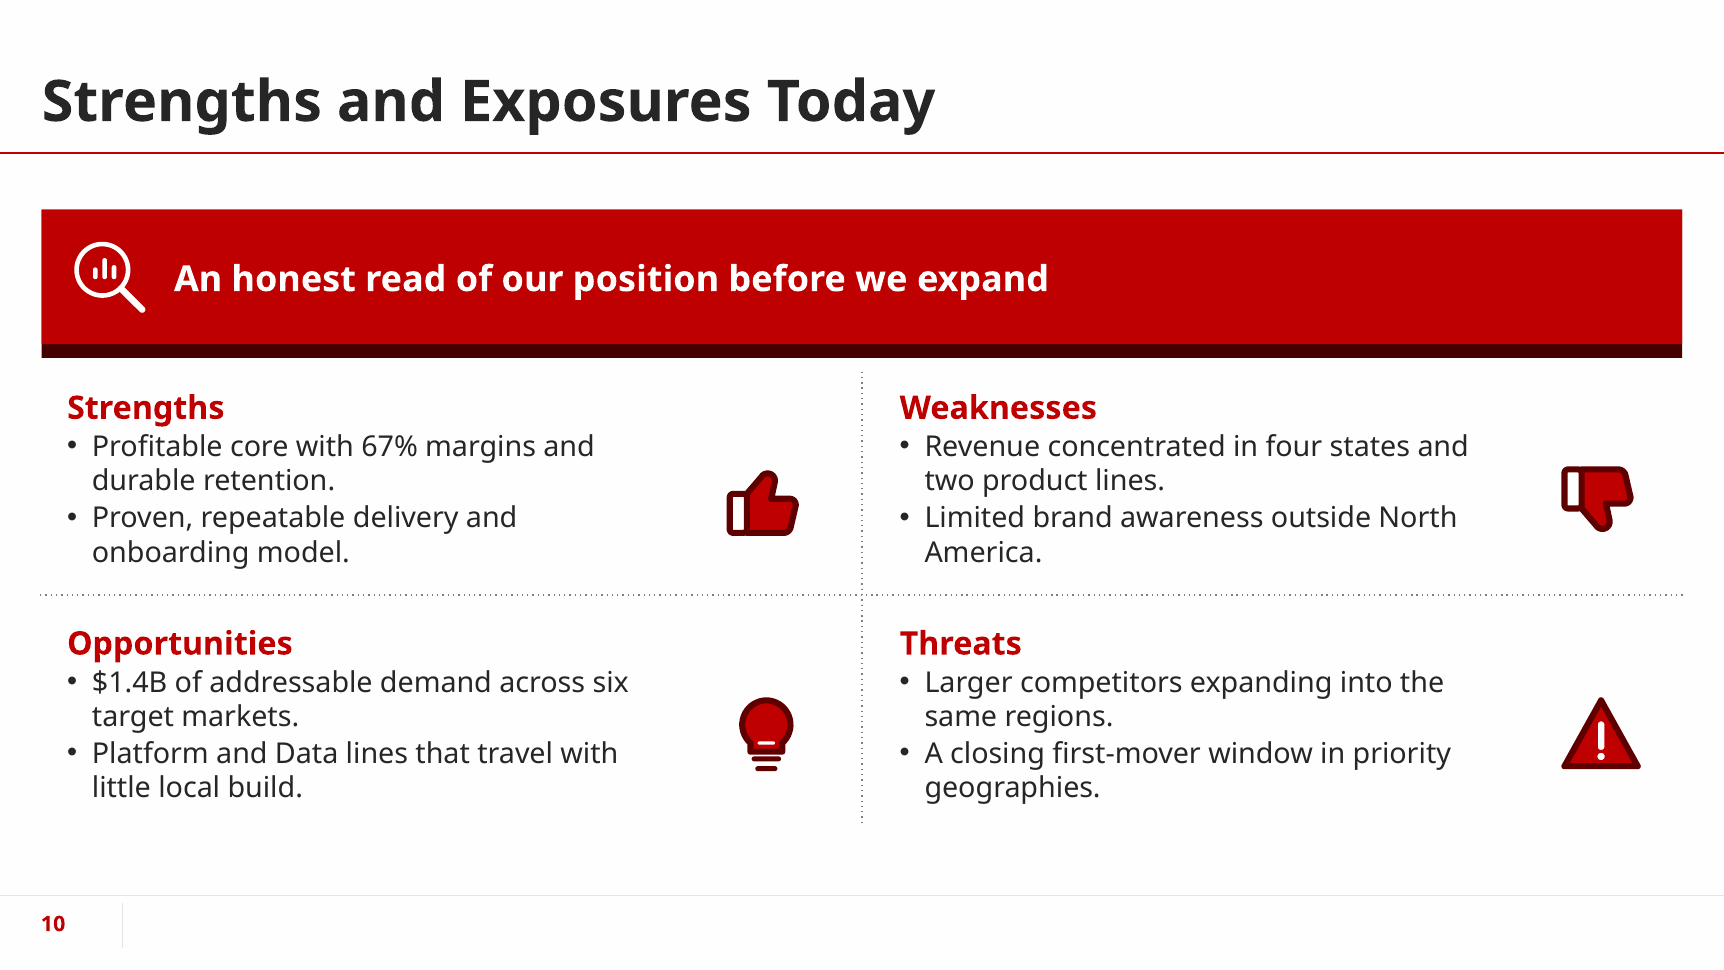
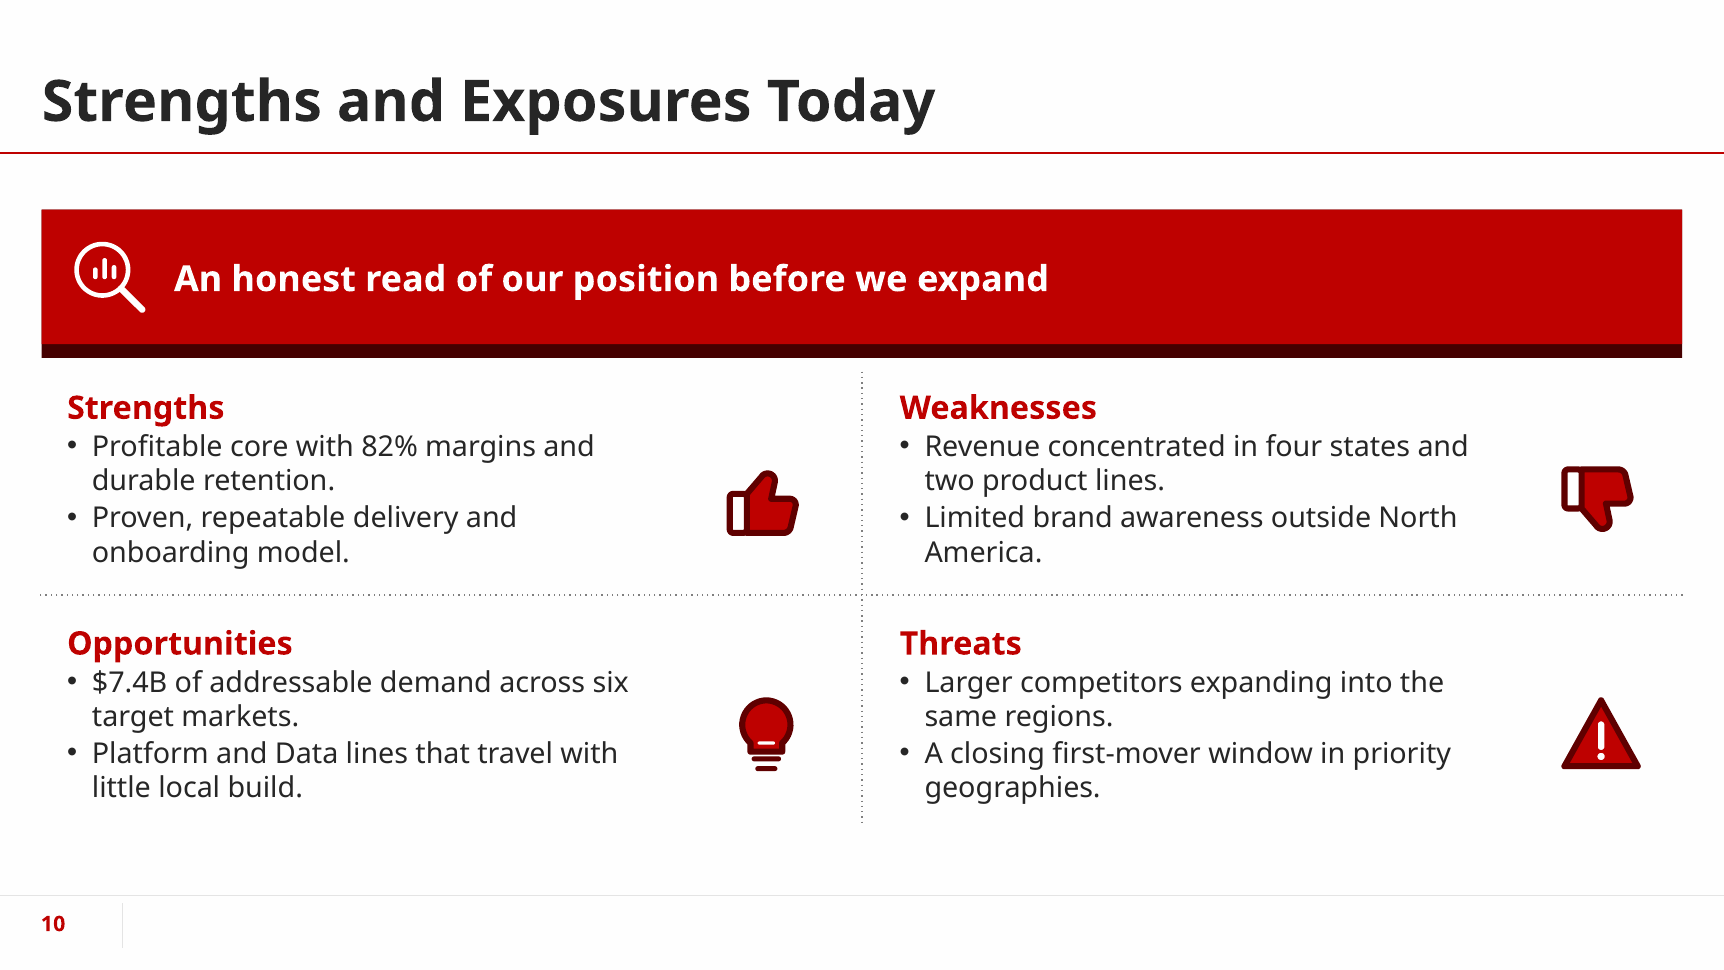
67%: 67% -> 82% (390, 447)
$1.4B: $1.4B -> $7.4B (130, 682)
